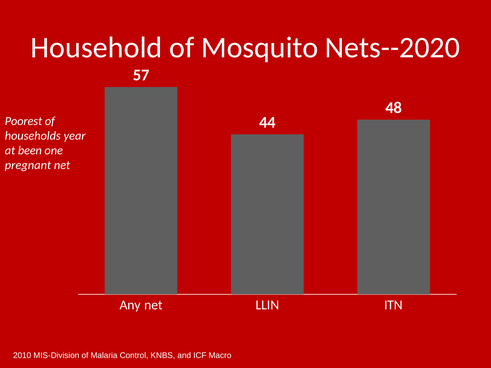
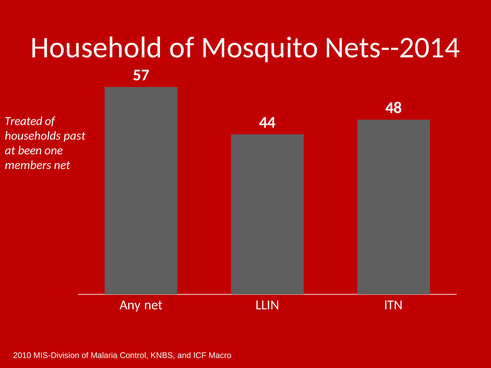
Nets--2020: Nets--2020 -> Nets--2014 (392, 48)
Poorest: Poorest -> Treated (24, 121)
year: year -> past (75, 136)
pregnant: pregnant -> members (28, 165)
